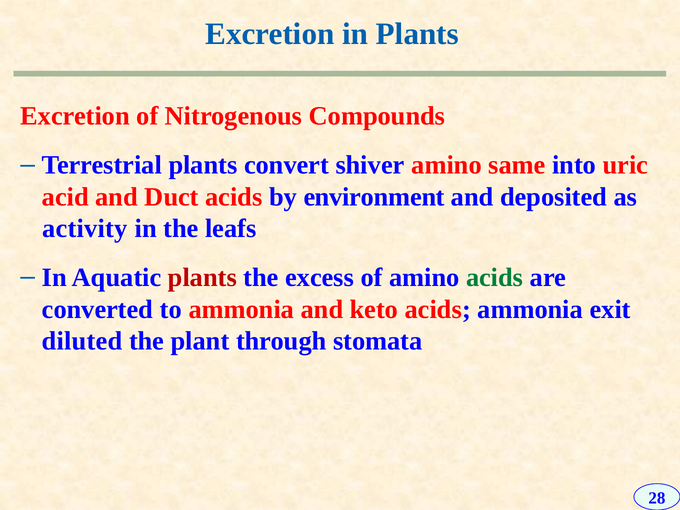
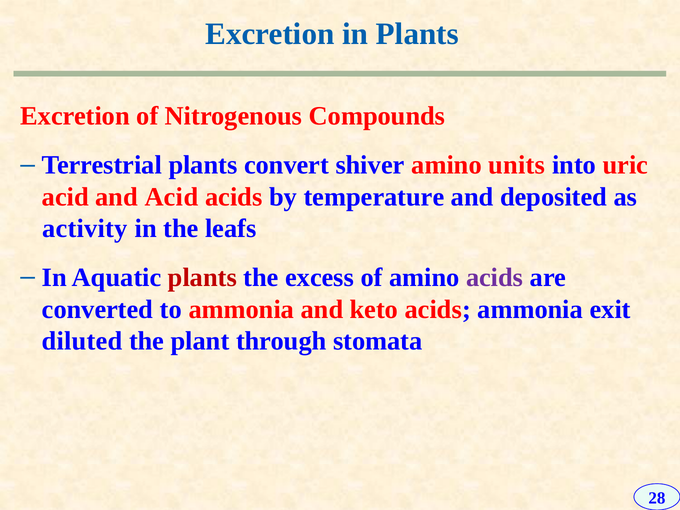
same: same -> units (517, 165)
and Duct: Duct -> Acid (171, 197)
environment: environment -> temperature (374, 197)
acids colour: green -> purple (495, 278)
